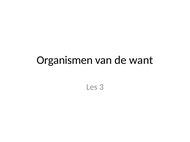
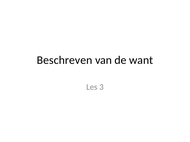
Organismen: Organismen -> Beschreven (65, 60)
